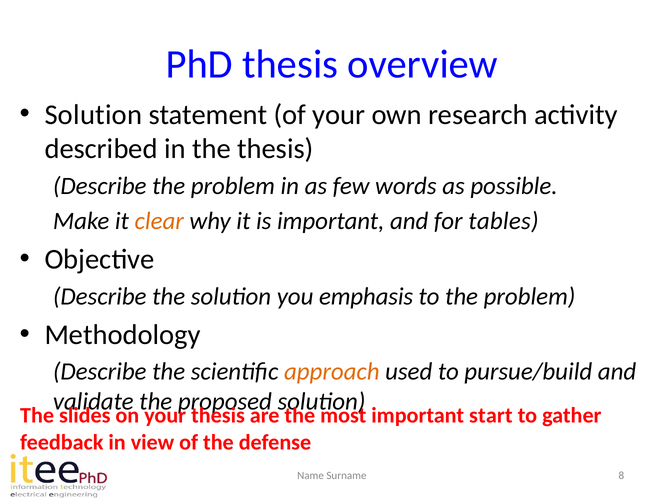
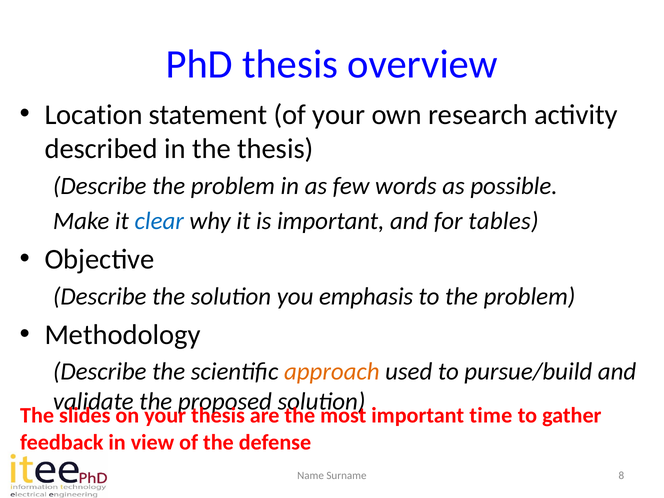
Solution: Solution -> Location (94, 115)
clear colour: orange -> blue (159, 221)
start: start -> time (491, 416)
